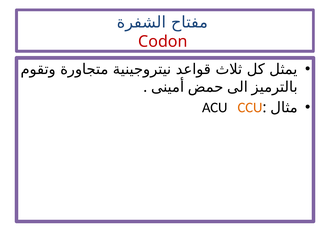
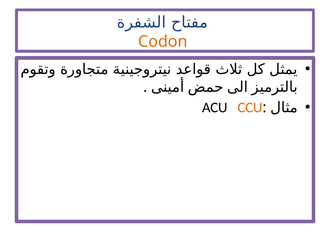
Codon colour: red -> orange (163, 42)
